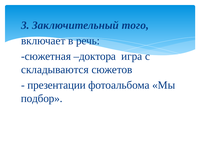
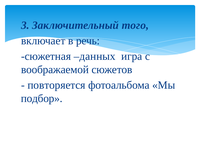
доктора: доктора -> данных (95, 56)
складываются: складываются -> воображаемой (55, 70)
презентации: презентации -> повторяется (56, 85)
